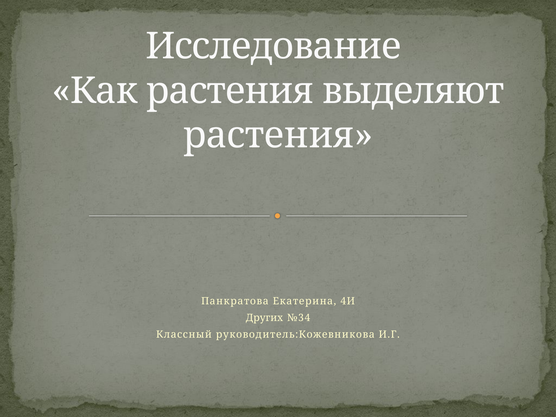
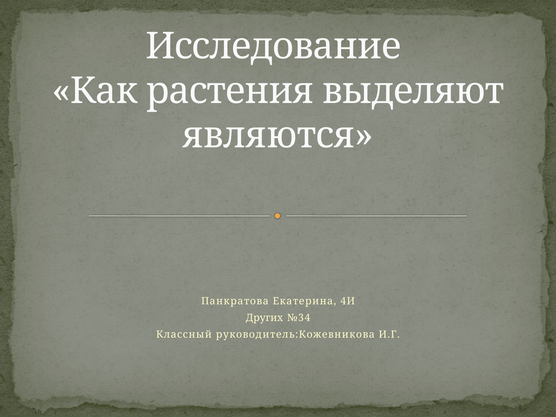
растения: растения -> являются (278, 135)
